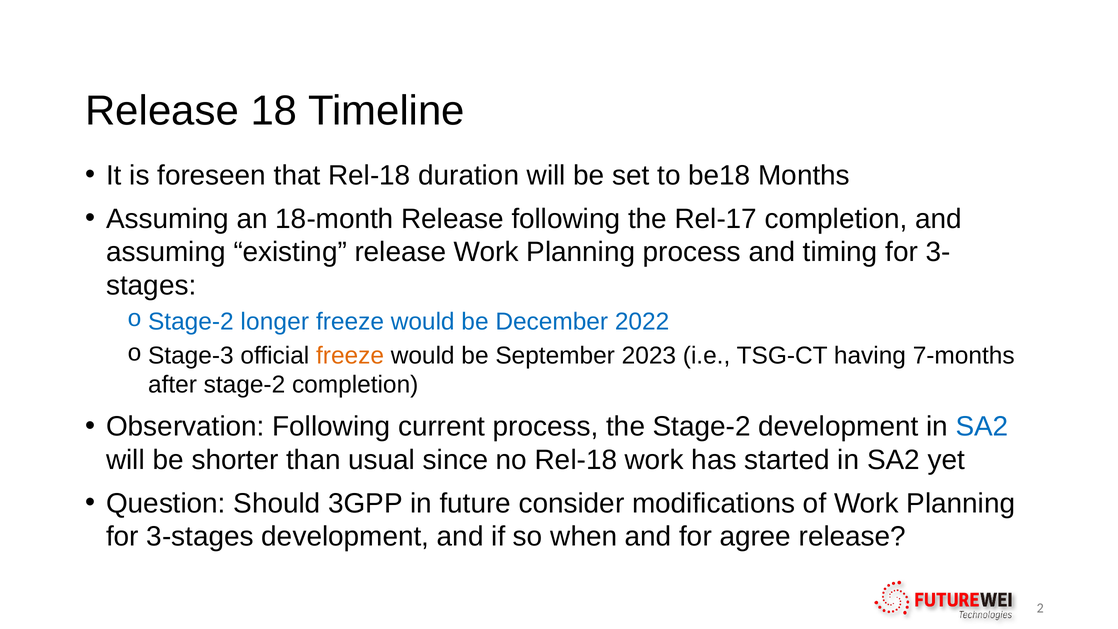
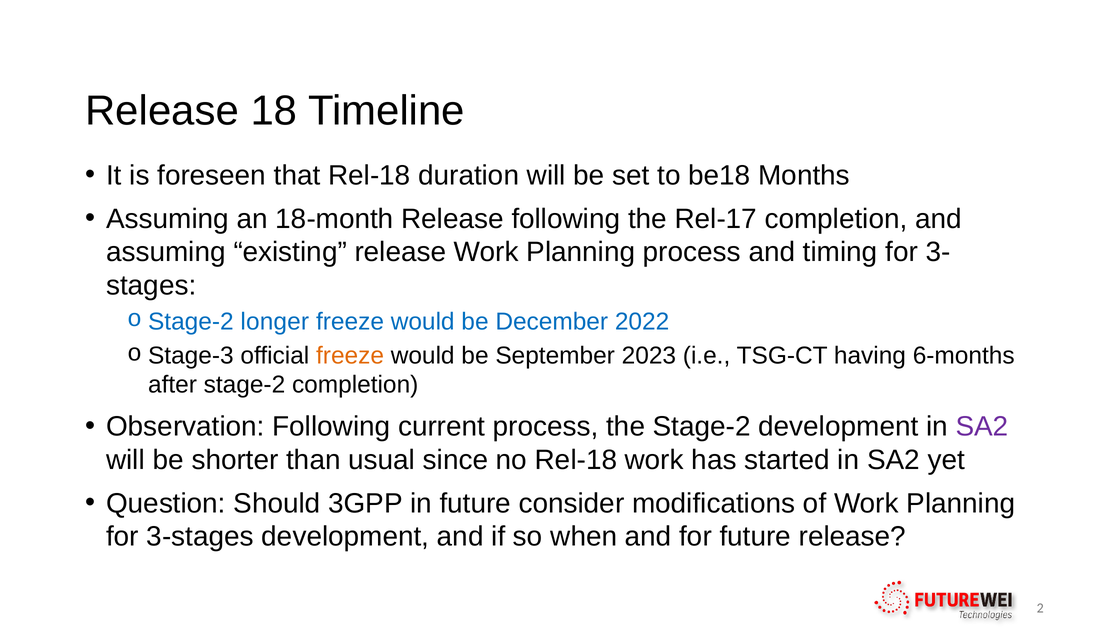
7-months: 7-months -> 6-months (964, 356)
SA2 colour: blue -> purple (982, 427)
for agree: agree -> future (755, 537)
